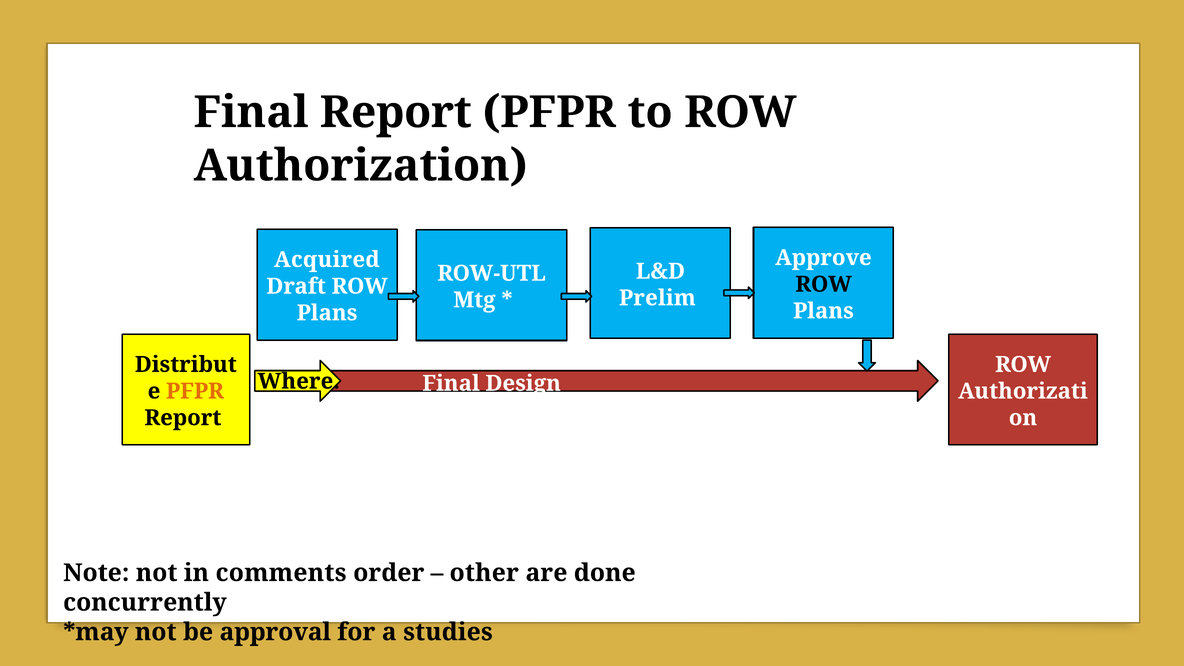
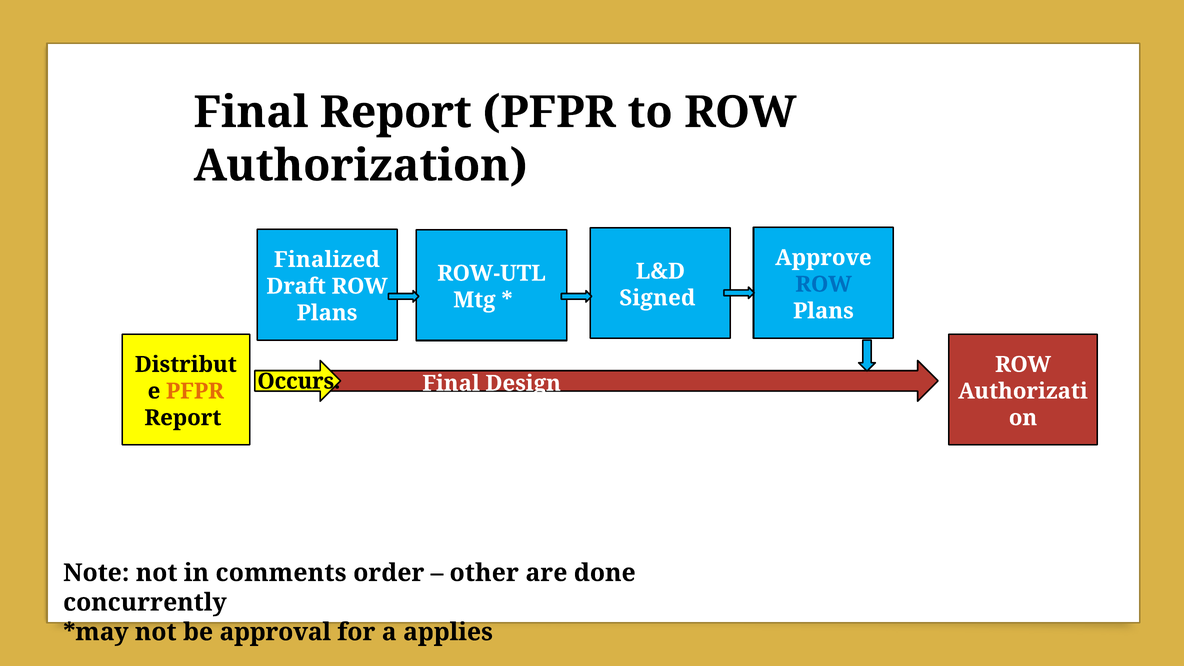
Acquired: Acquired -> Finalized (327, 260)
ROW colour: black -> blue (824, 284)
Prelim: Prelim -> Signed (657, 298)
Where: Where -> Occurs (299, 381)
studies: studies -> applies (448, 632)
